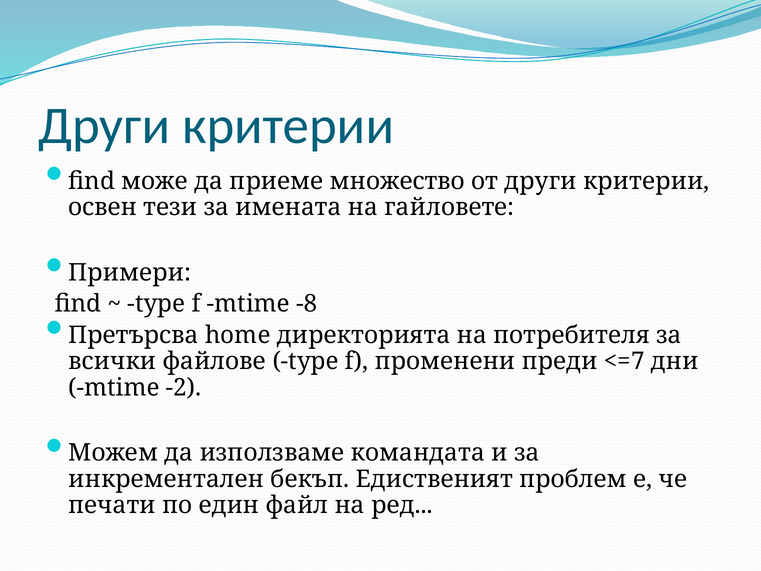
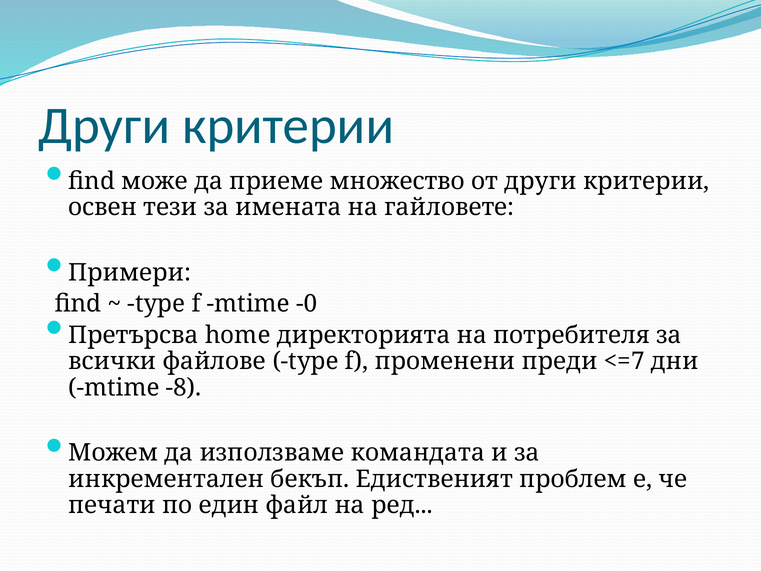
-8: -8 -> -0 (307, 304)
-2: -2 -> -8 (184, 387)
